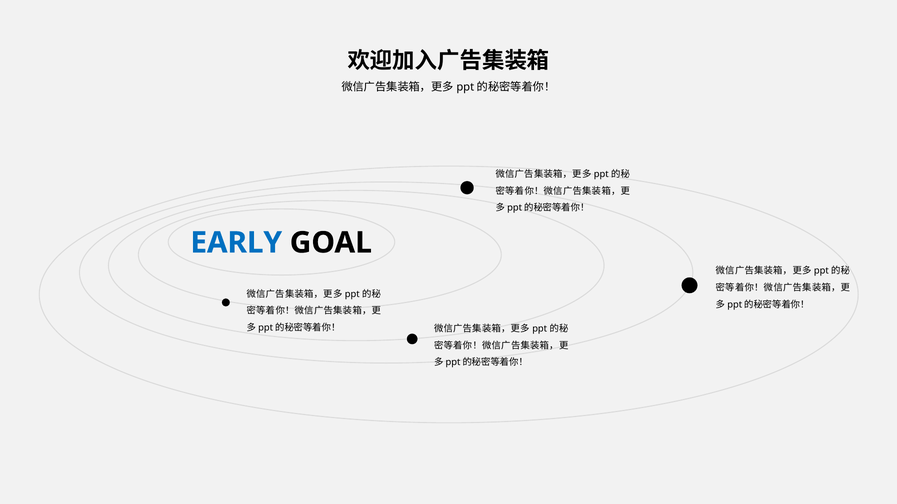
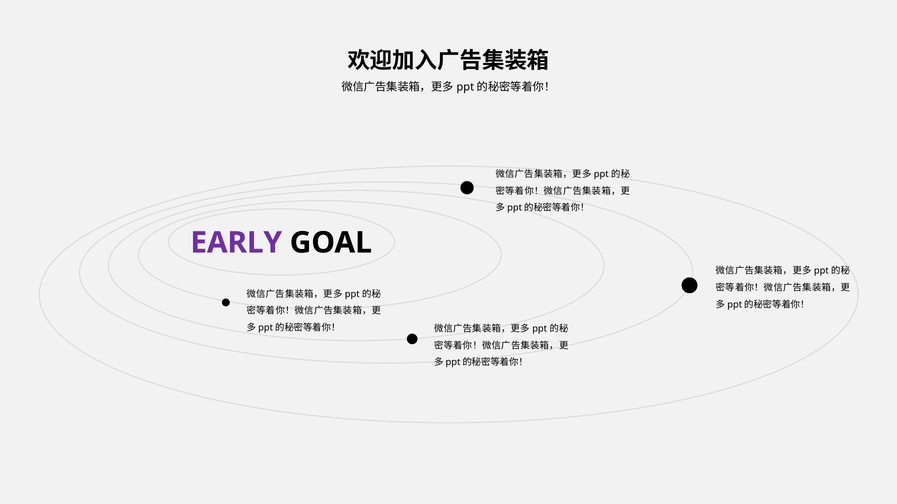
EARLY colour: blue -> purple (236, 243)
